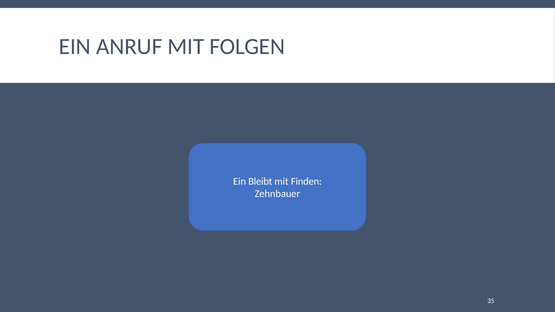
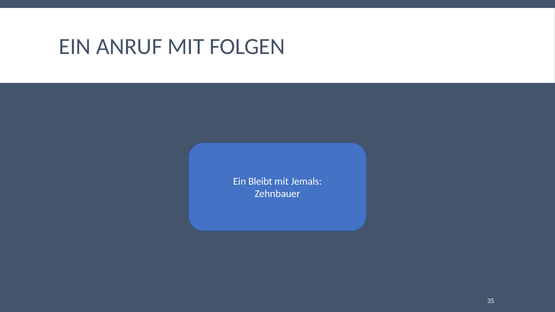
Finden: Finden -> Jemals (306, 181)
